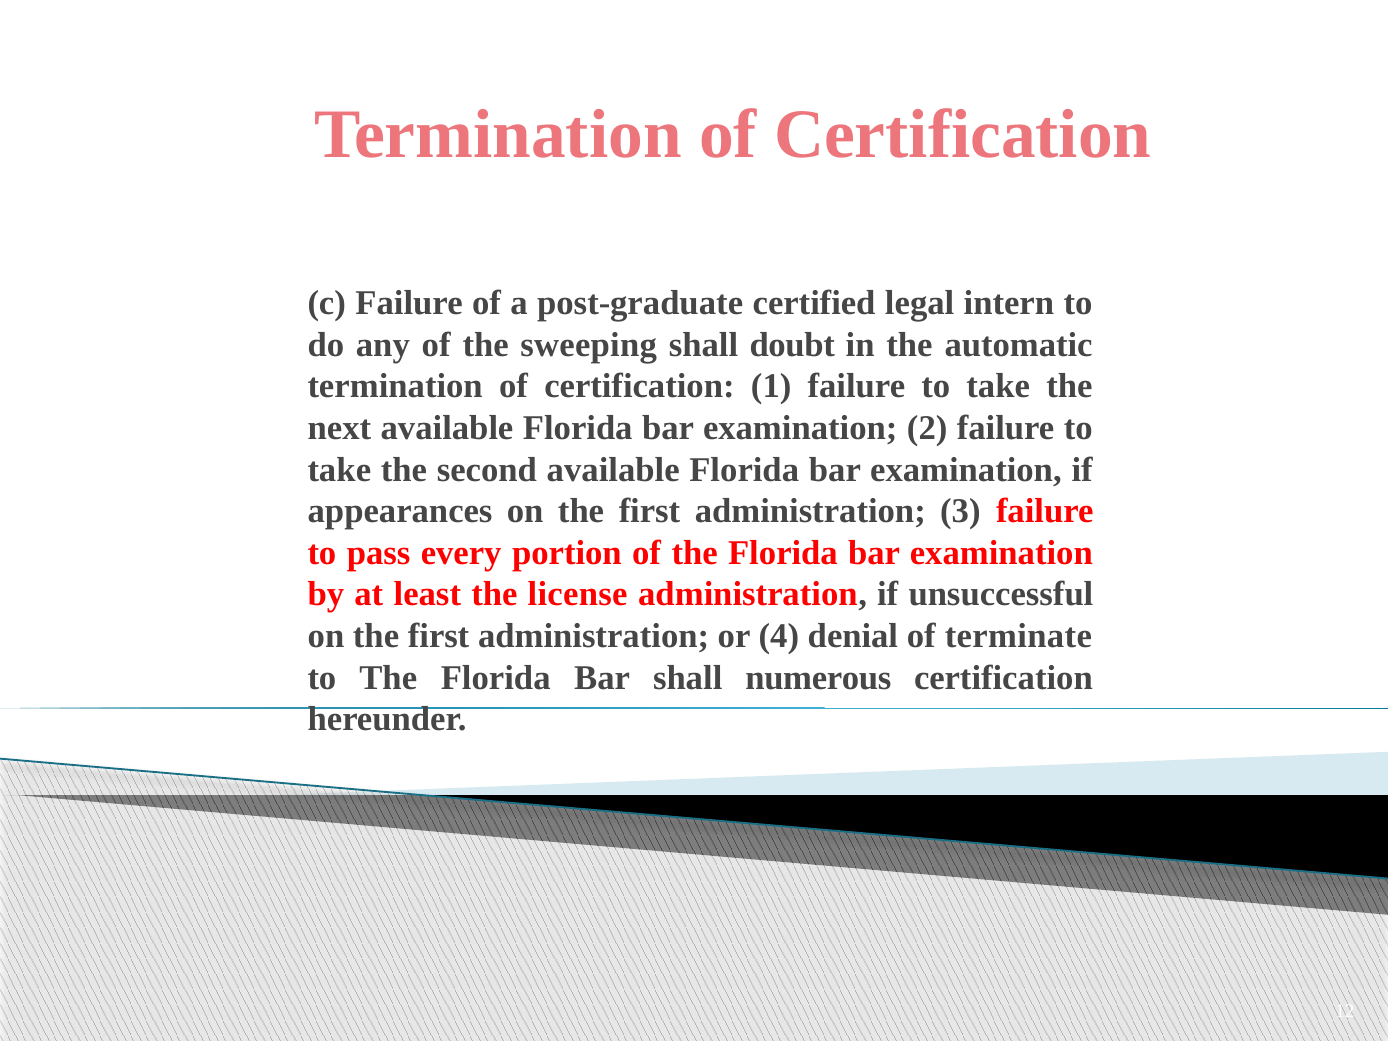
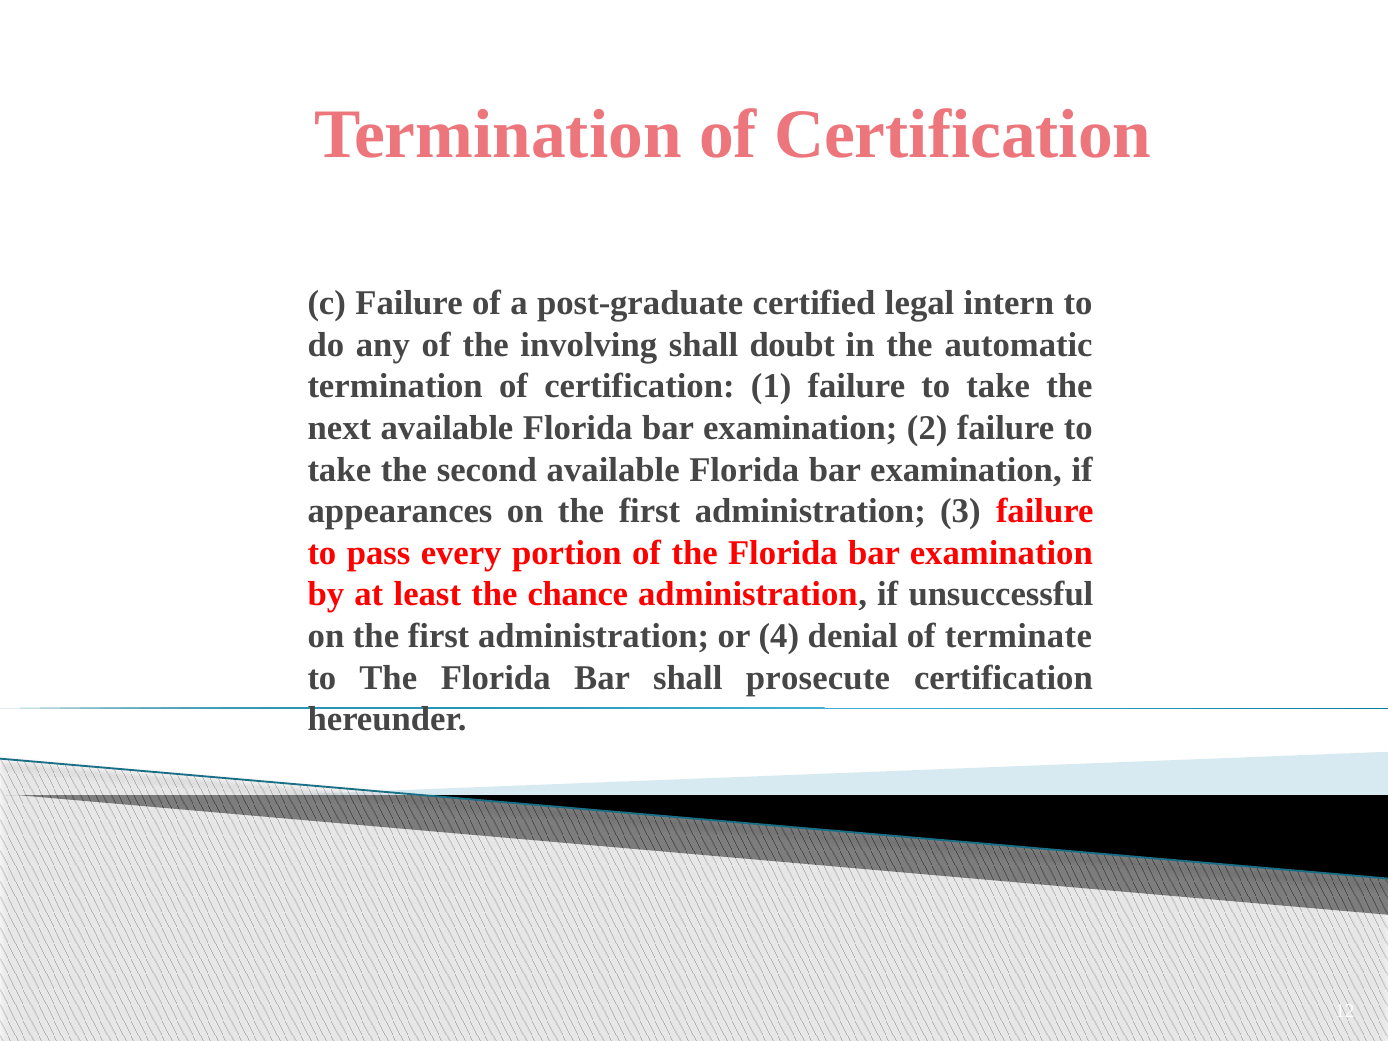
sweeping: sweeping -> involving (589, 345)
license: license -> chance (578, 595)
numerous: numerous -> prosecute (818, 678)
